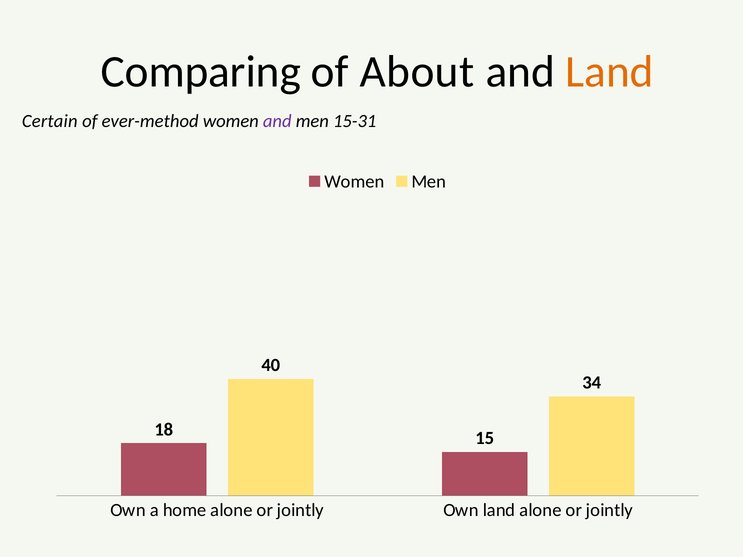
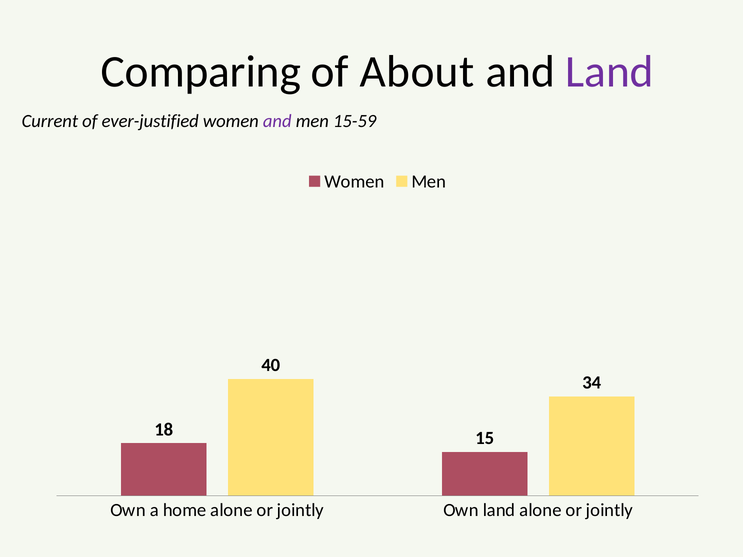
Land colour: orange -> purple (609, 72)
Certain: Certain -> Current (50, 121)
ever-method: ever-method -> ever-justified (150, 121)
15-31: 15-31 -> 15-59 (355, 121)
